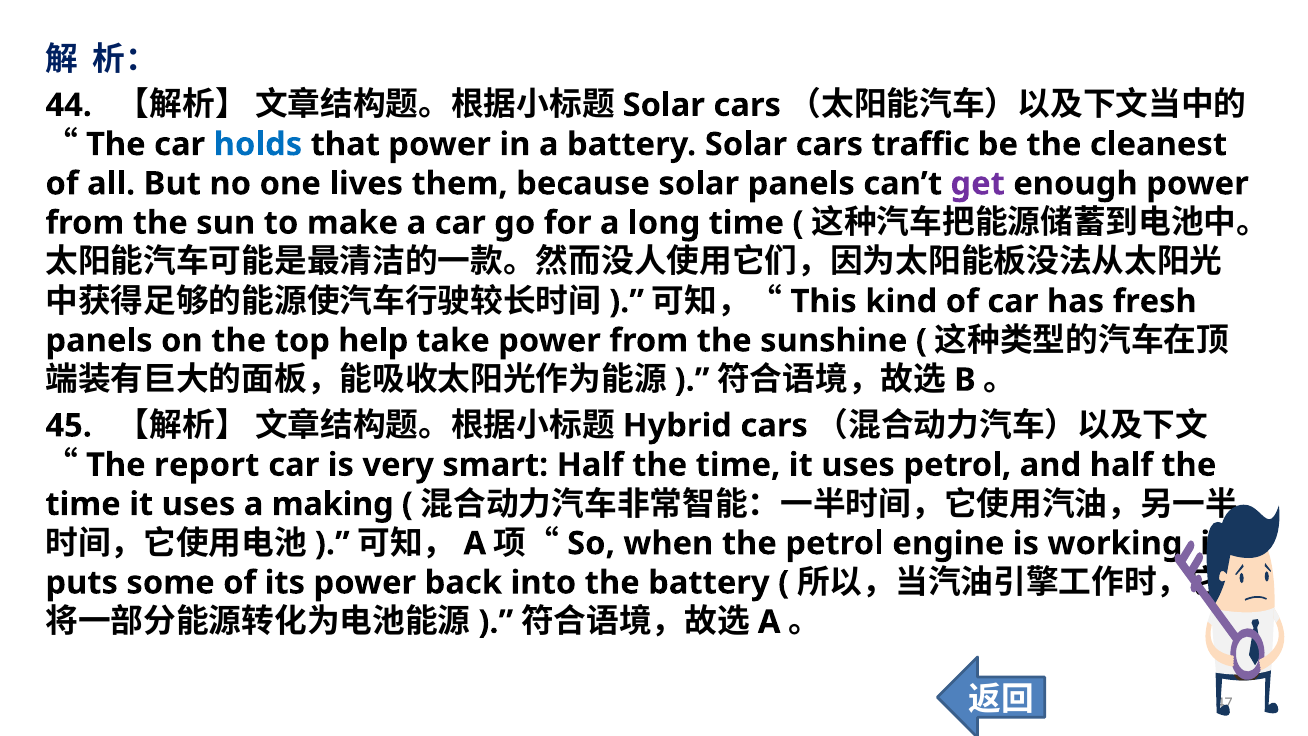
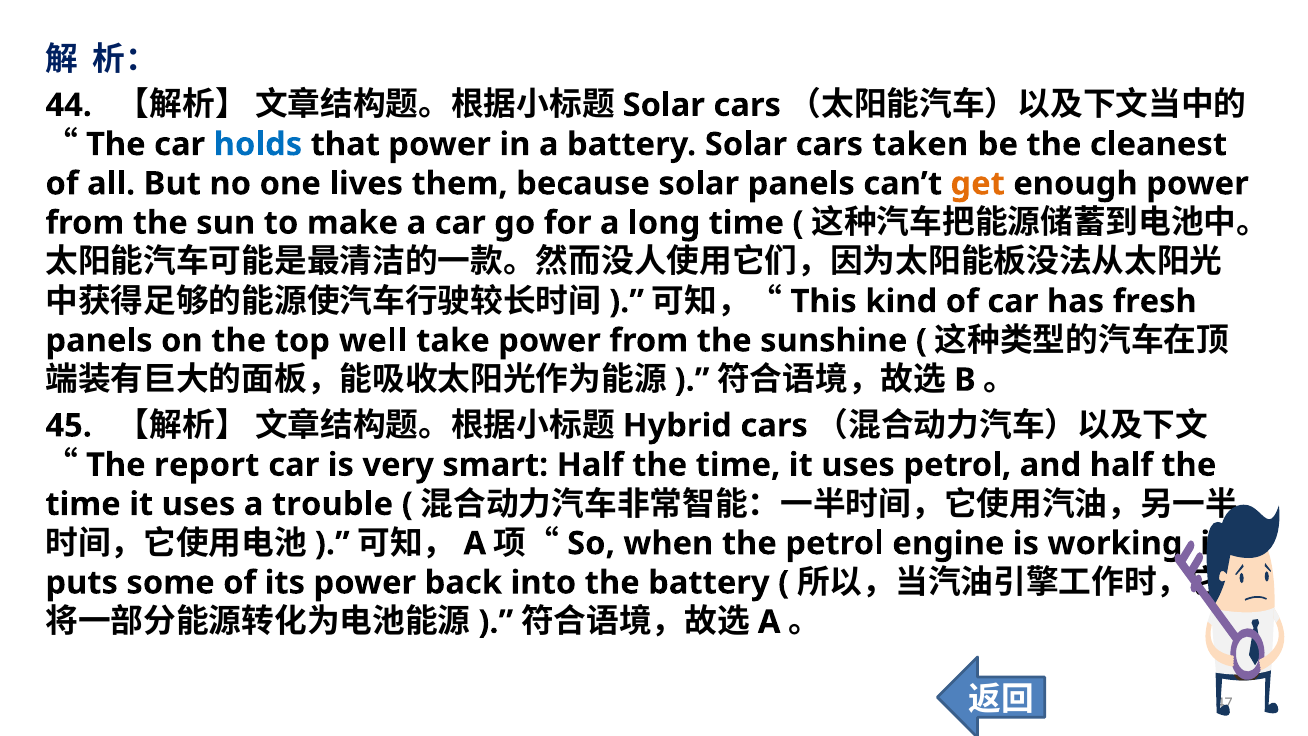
traffic: traffic -> taken (920, 144)
get colour: purple -> orange (978, 184)
help: help -> well (373, 341)
making: making -> trouble (333, 504)
